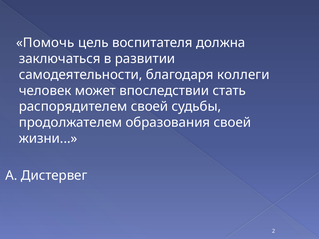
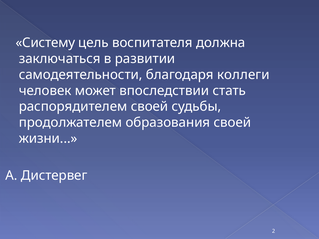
Помочь: Помочь -> Систему (45, 43)
